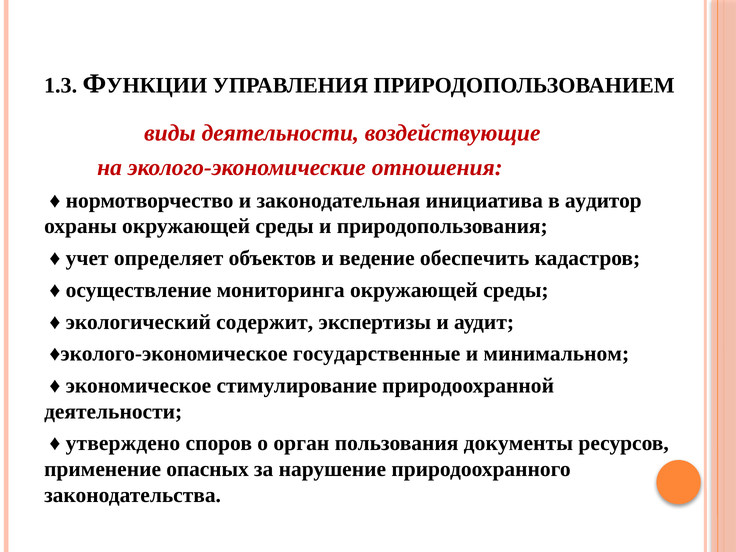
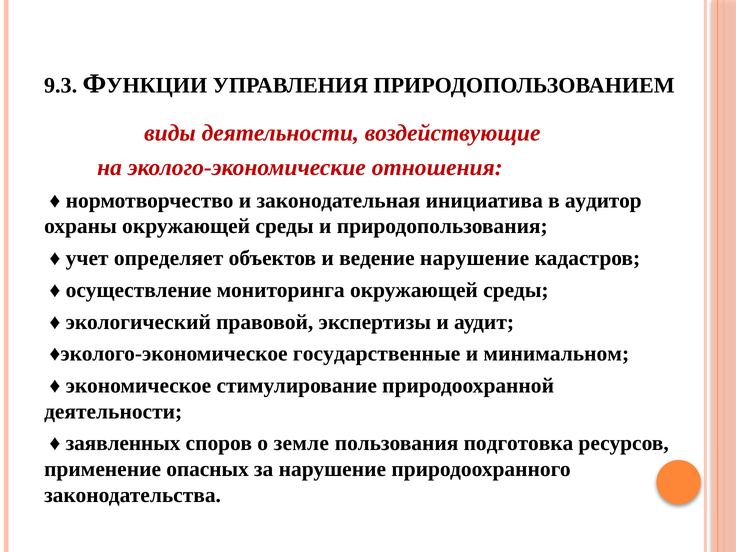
1.3: 1.3 -> 9.3 (61, 86)
ведение обеспечить: обеспечить -> нарушение (475, 258)
содержит: содержит -> правовой (265, 322)
утверждено: утверждено -> заявленных (123, 443)
орган: орган -> земле (301, 443)
документы: документы -> подготовка (518, 443)
